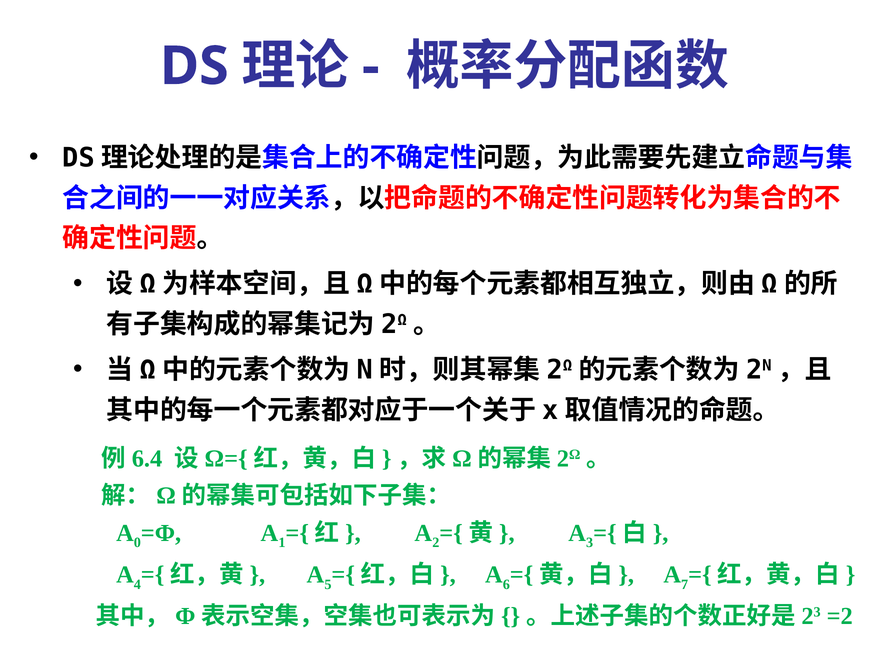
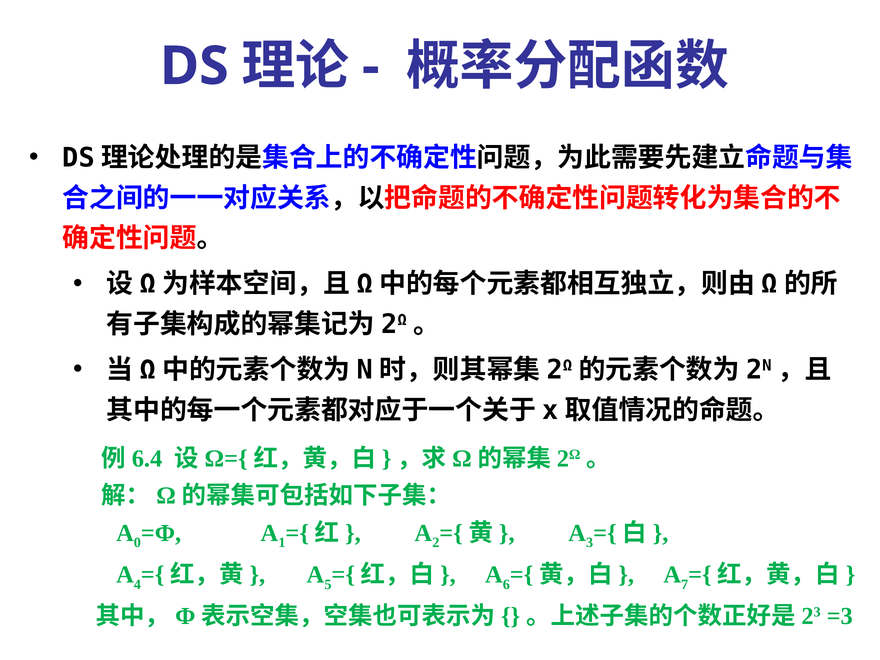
=2: =2 -> =3 (840, 616)
